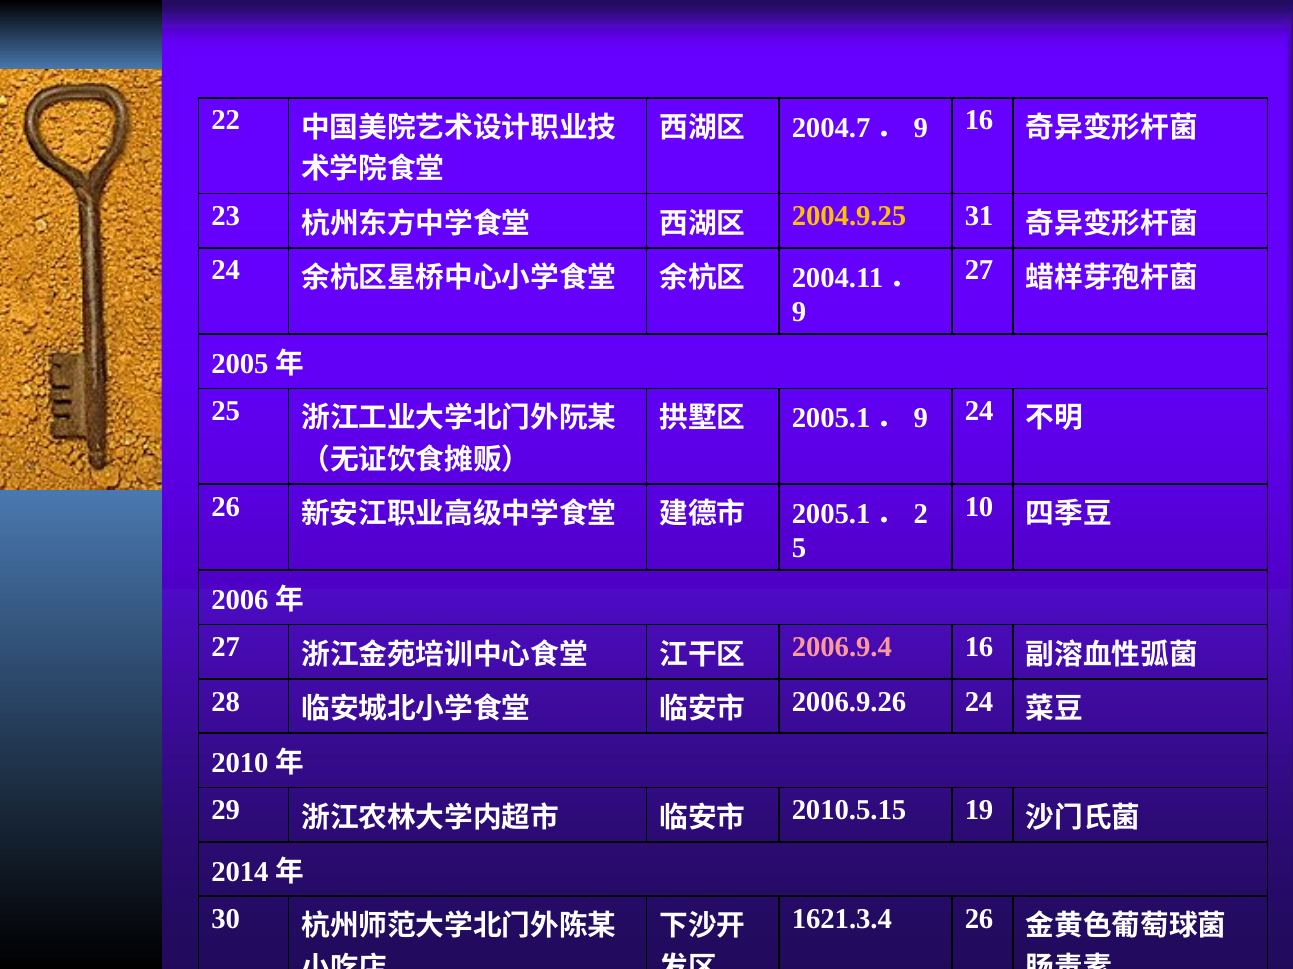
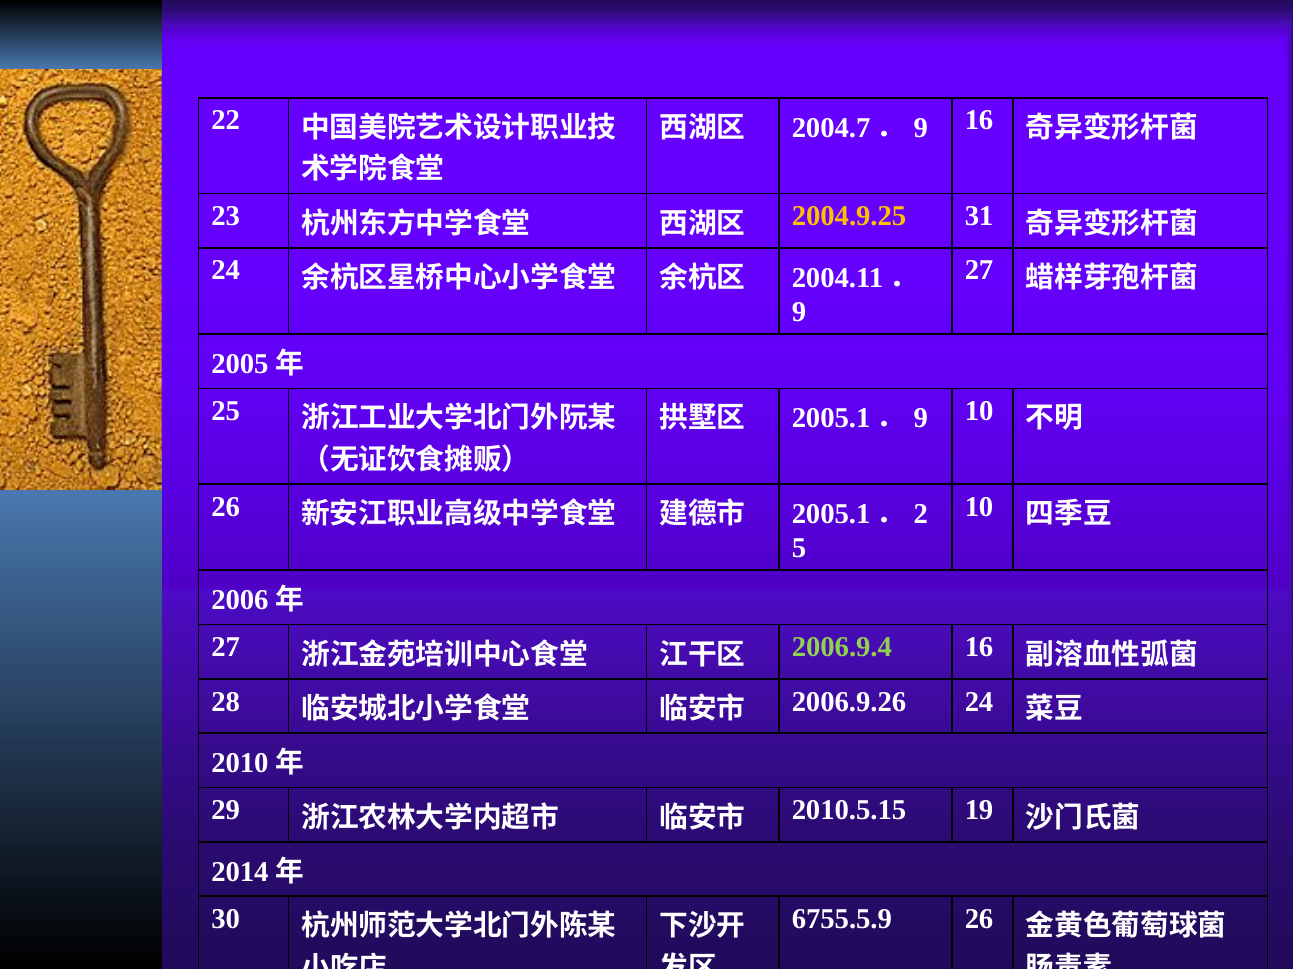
24: 24 -> 10 (979, 411)
2006.9.4 colour: pink -> light green (842, 648)
1621.3.4: 1621.3.4 -> 6755.5.9 (842, 920)
